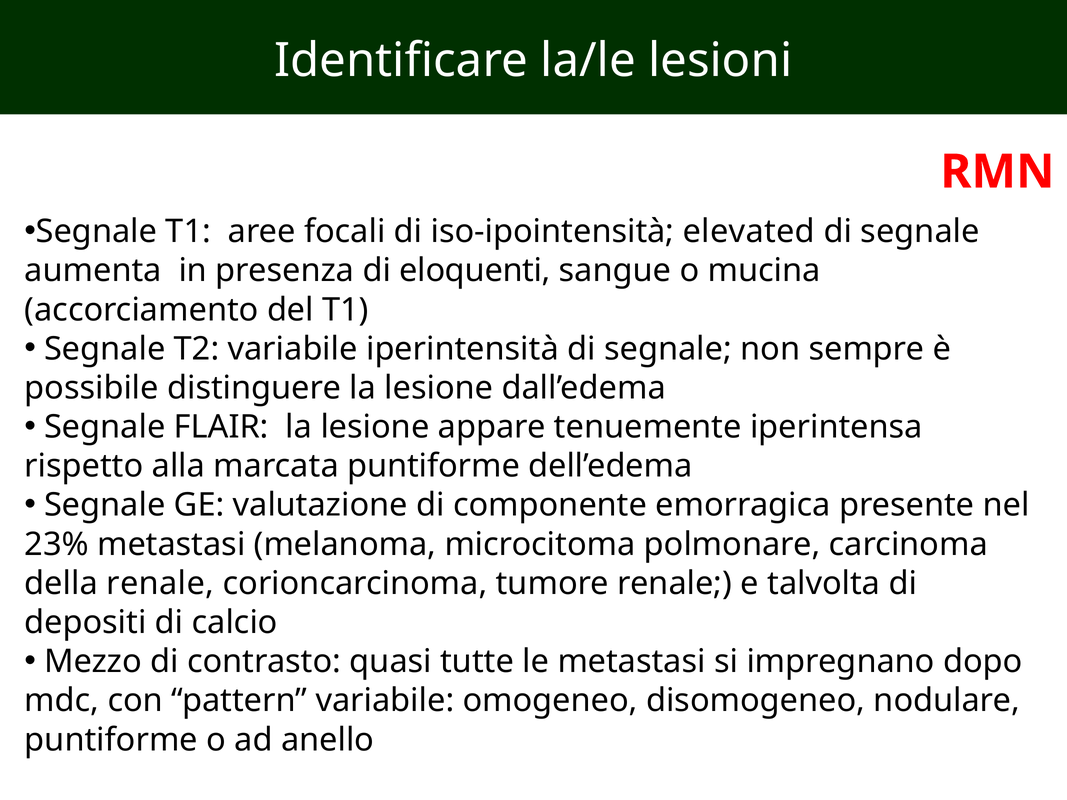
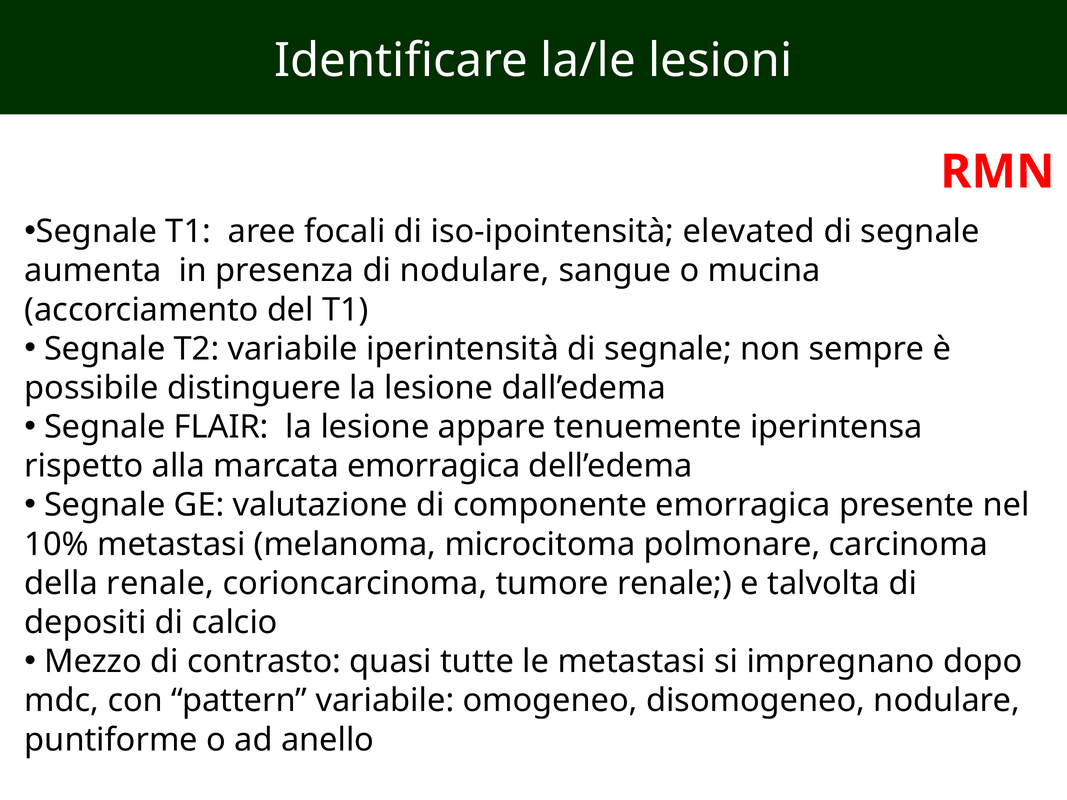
di eloquenti: eloquenti -> nodulare (475, 271)
marcata puntiforme: puntiforme -> emorragica (434, 466)
23%: 23% -> 10% (57, 545)
